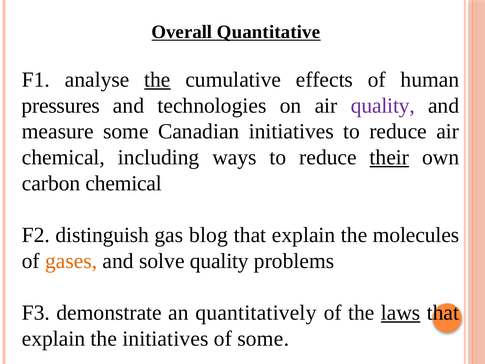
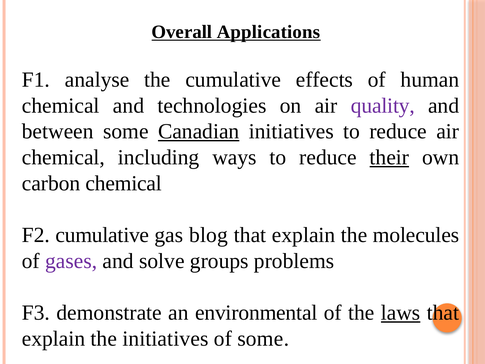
Quantitative: Quantitative -> Applications (269, 32)
the underline: present -> none (157, 80)
pressures: pressures -> chemical (61, 106)
measure: measure -> between (58, 131)
Canadian underline: none -> present (199, 131)
F2 distinguish: distinguish -> cumulative (102, 235)
gases colour: orange -> purple (71, 261)
solve quality: quality -> groups (219, 261)
quantitatively: quantitatively -> environmental (256, 313)
